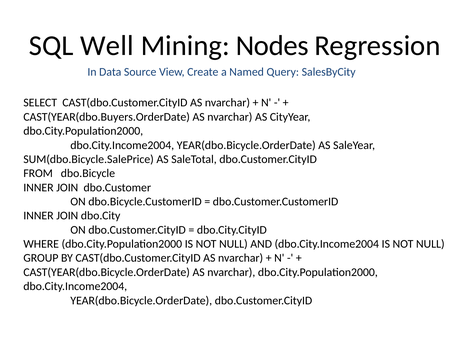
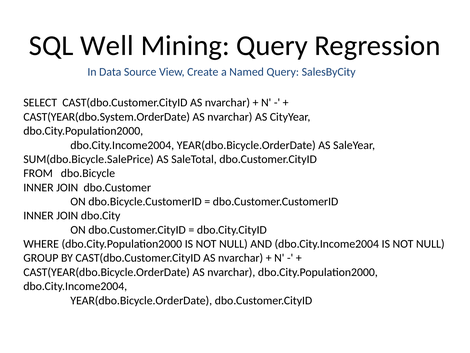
Mining Nodes: Nodes -> Query (272, 45)
CAST(YEAR(dbo.Buyers.OrderDate: CAST(YEAR(dbo.Buyers.OrderDate -> CAST(YEAR(dbo.System.OrderDate (107, 117)
